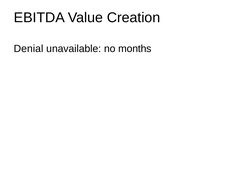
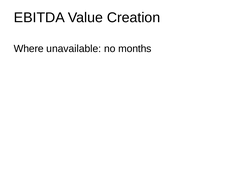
Denial: Denial -> Where (29, 48)
